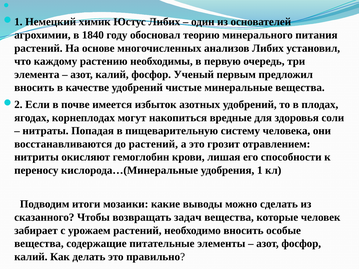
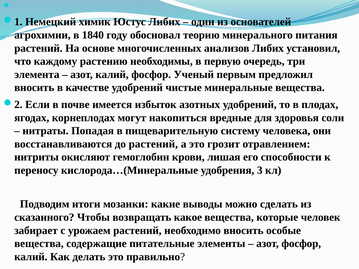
1: 1 -> 3 (260, 170)
задач: задач -> какое (188, 217)
